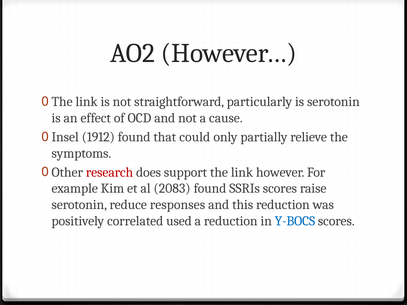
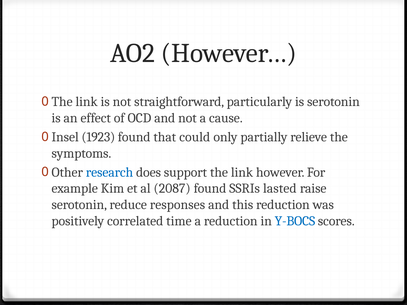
1912: 1912 -> 1923 (98, 137)
research colour: red -> blue (110, 172)
2083: 2083 -> 2087 (172, 189)
SSRIs scores: scores -> lasted (280, 189)
used: used -> time (179, 221)
